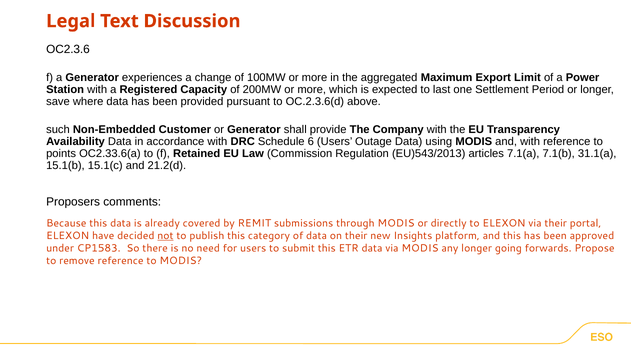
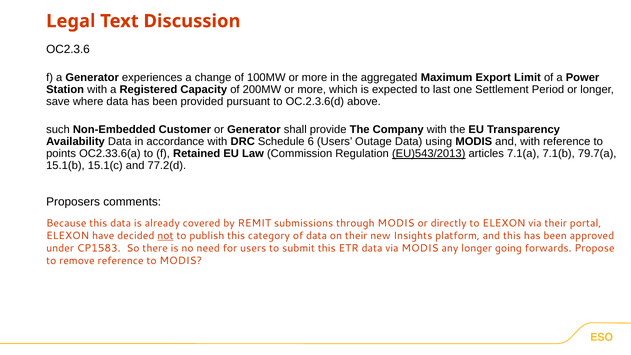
EU)543/2013 underline: none -> present (429, 154)
31.1(a: 31.1(a -> 79.7(a (597, 154)
21.2(d: 21.2(d -> 77.2(d (167, 166)
